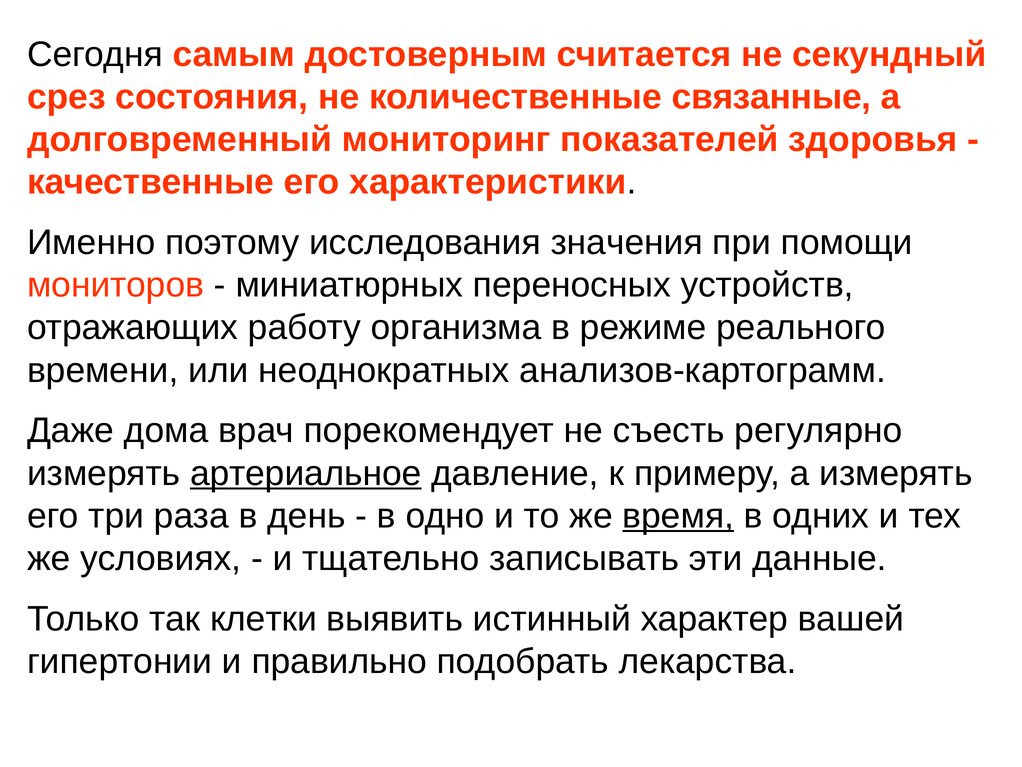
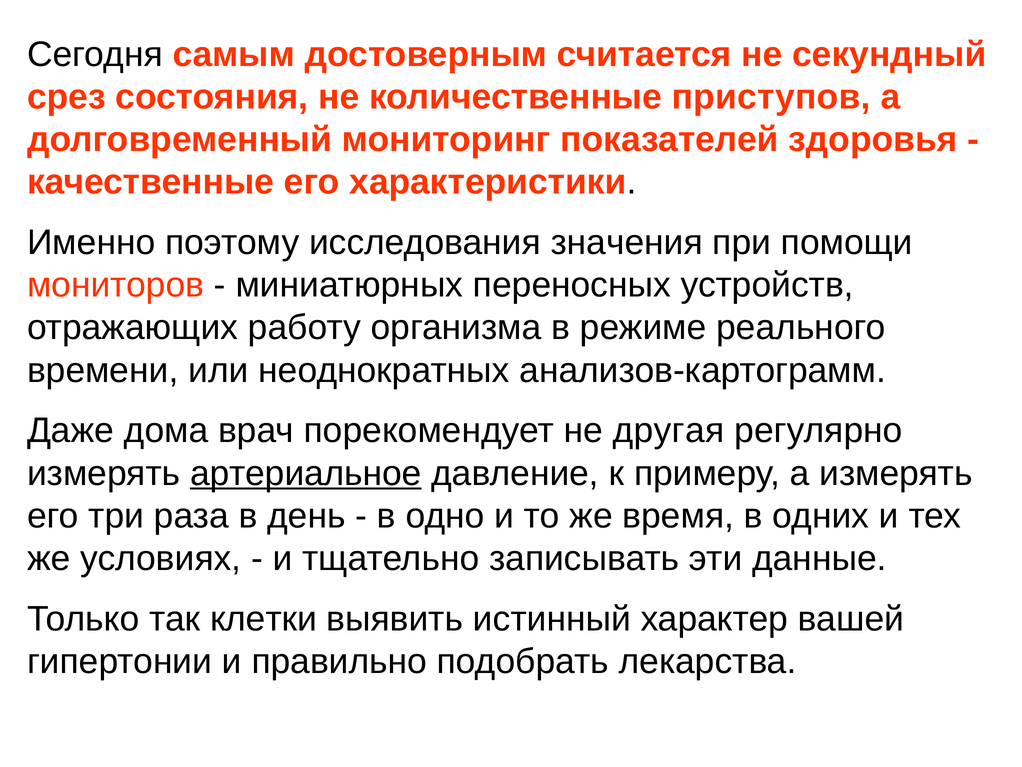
связанные: связанные -> приступов (771, 97)
съесть: съесть -> другая (669, 430)
время underline: present -> none (678, 516)
